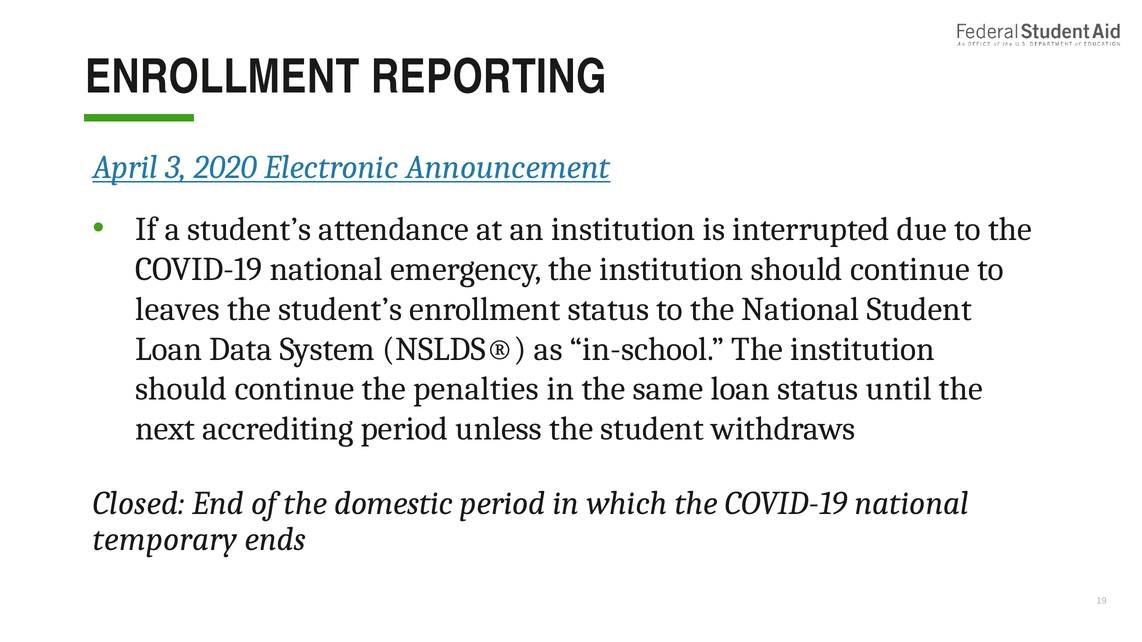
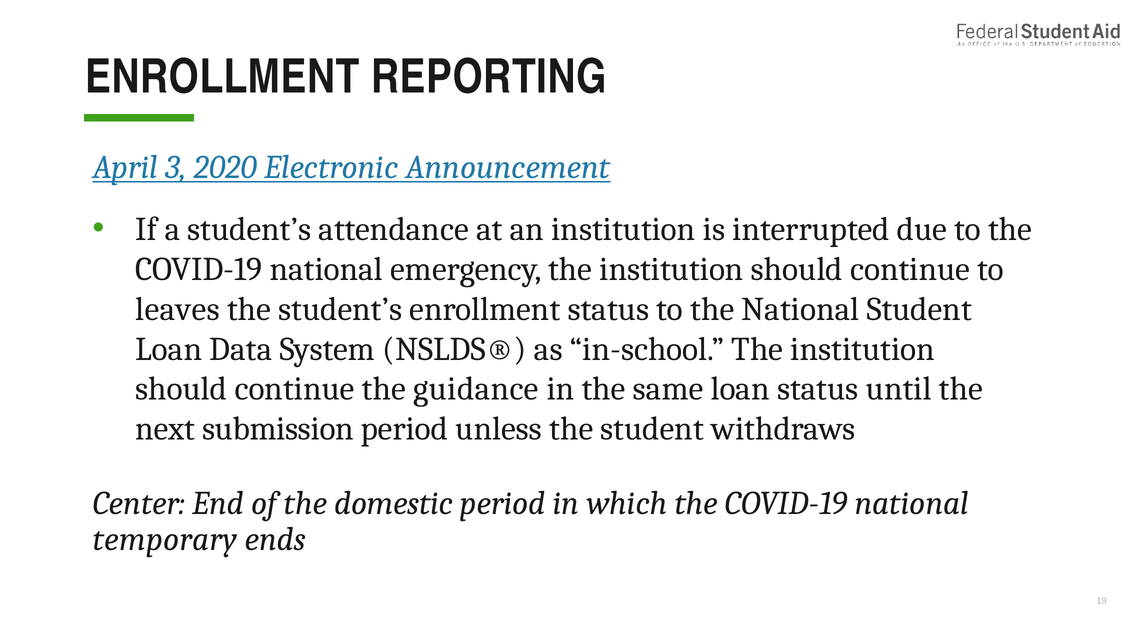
penalties: penalties -> guidance (476, 389)
accrediting: accrediting -> submission (278, 429)
Closed: Closed -> Center (139, 504)
